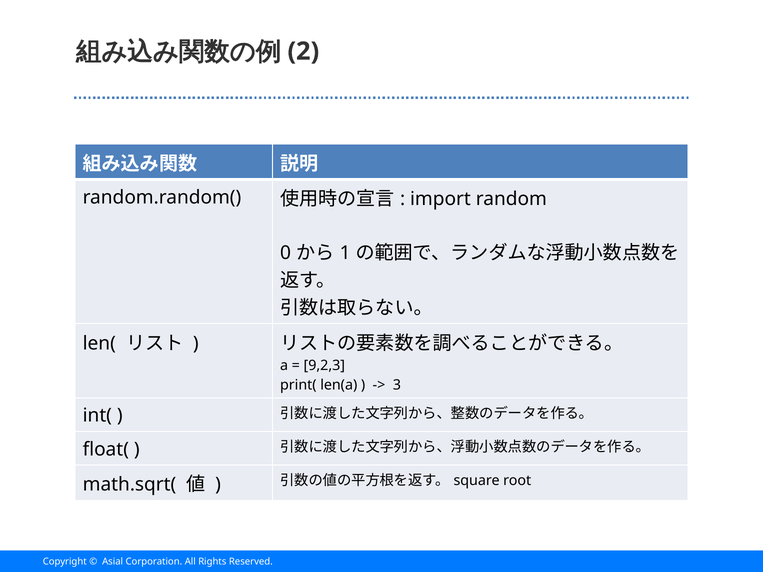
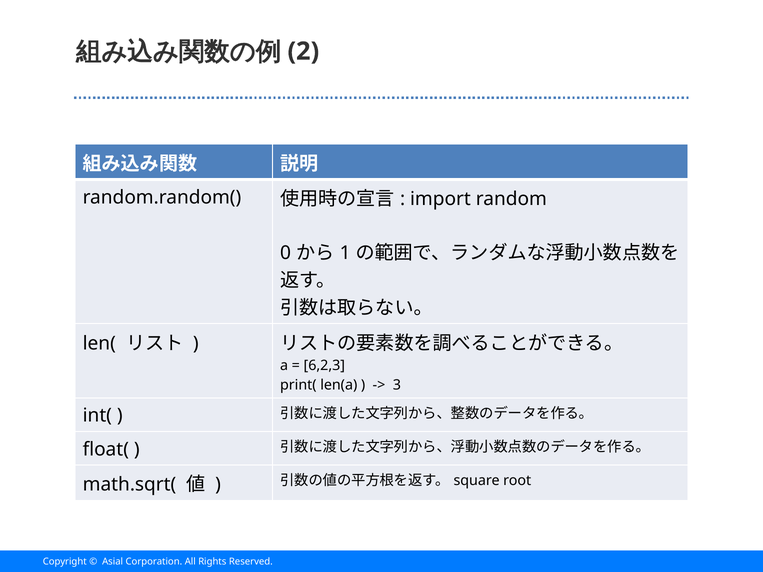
9,2,3: 9,2,3 -> 6,2,3 (324, 366)
